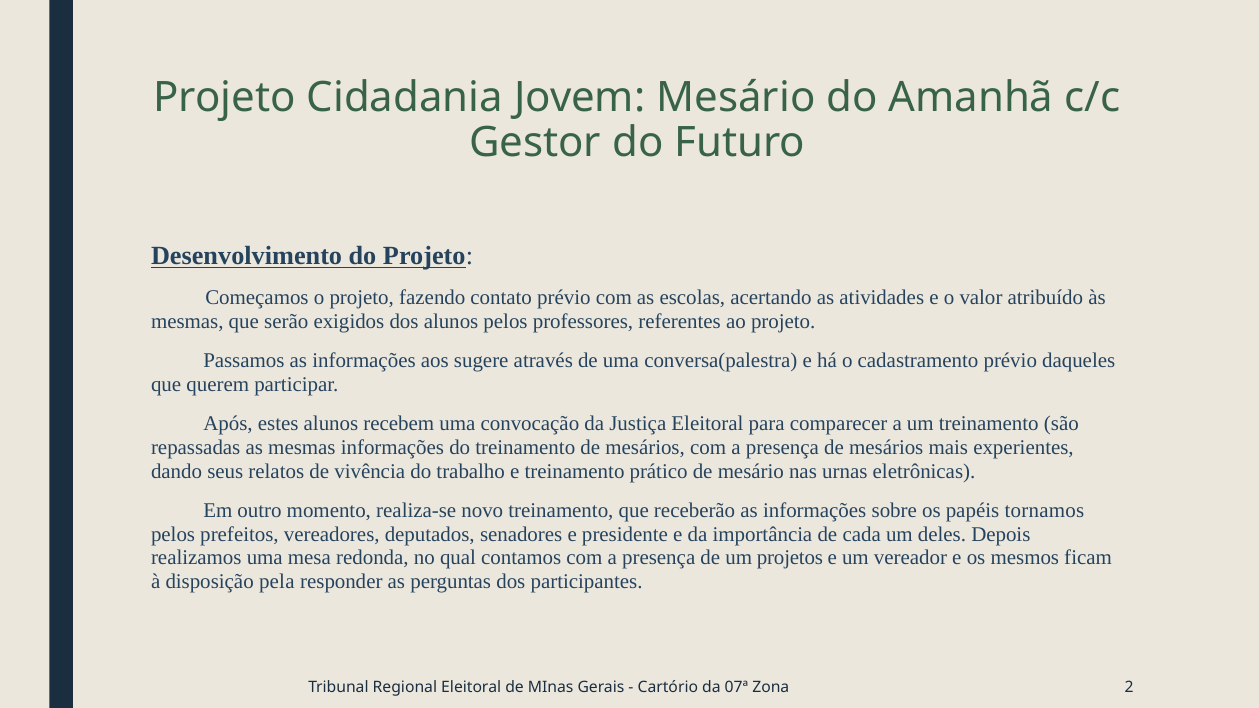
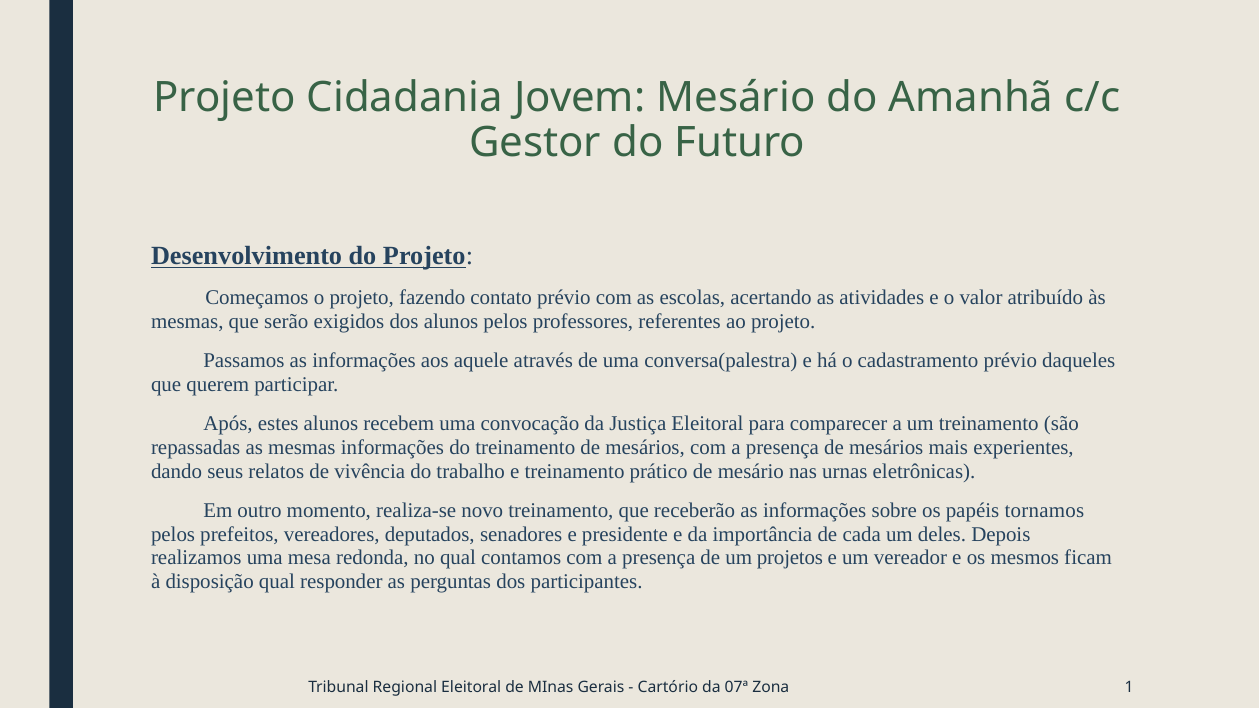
sugere: sugere -> aquele (481, 361)
disposição pela: pela -> qual (277, 581)
2: 2 -> 1 (1129, 687)
